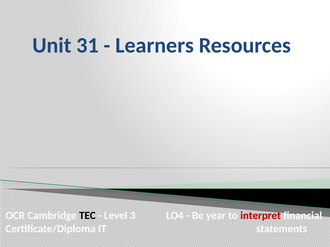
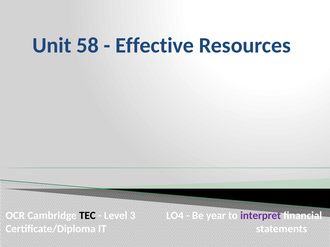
31: 31 -> 58 (88, 45)
Learners: Learners -> Effective (155, 45)
interpret colour: red -> purple (261, 216)
